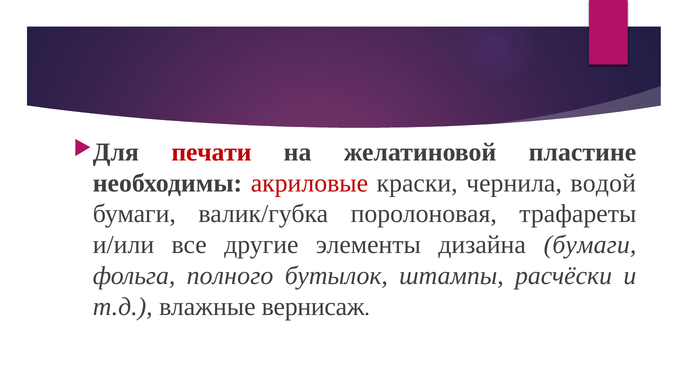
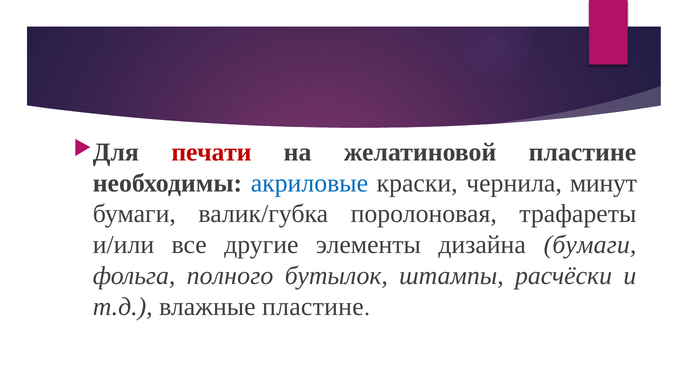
акриловые colour: red -> blue (309, 183)
водой: водой -> минут (603, 183)
влажные вернисаж: вернисаж -> пластине (313, 307)
